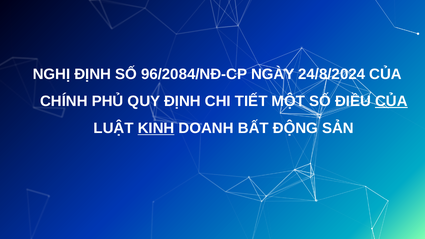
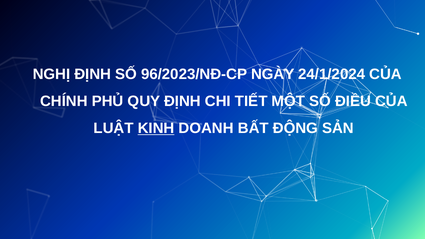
96/2084/NĐ-CP: 96/2084/NĐ-CP -> 96/2023/NĐ-CP (194, 74)
24/8/2024: 24/8/2024 -> 24/1/2024 (332, 74)
CỦA underline: present -> none (391, 101)
